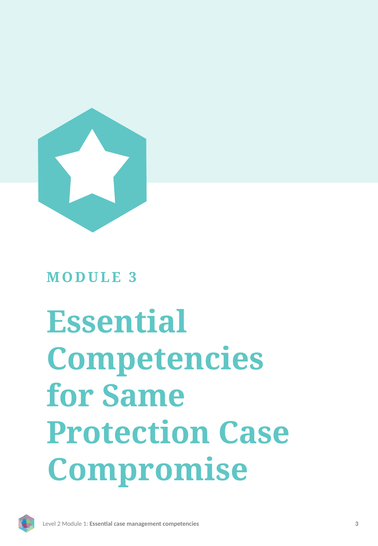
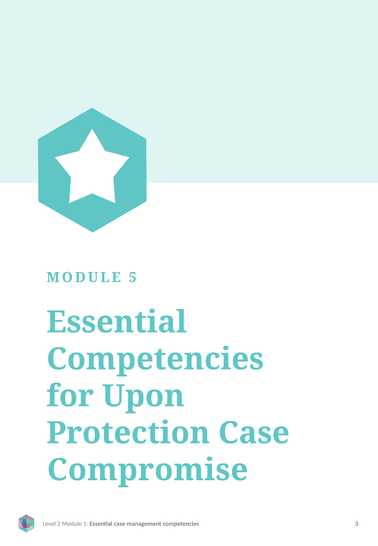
MODULE 3: 3 -> 5 (133, 277)
Same: Same -> Upon (143, 396)
